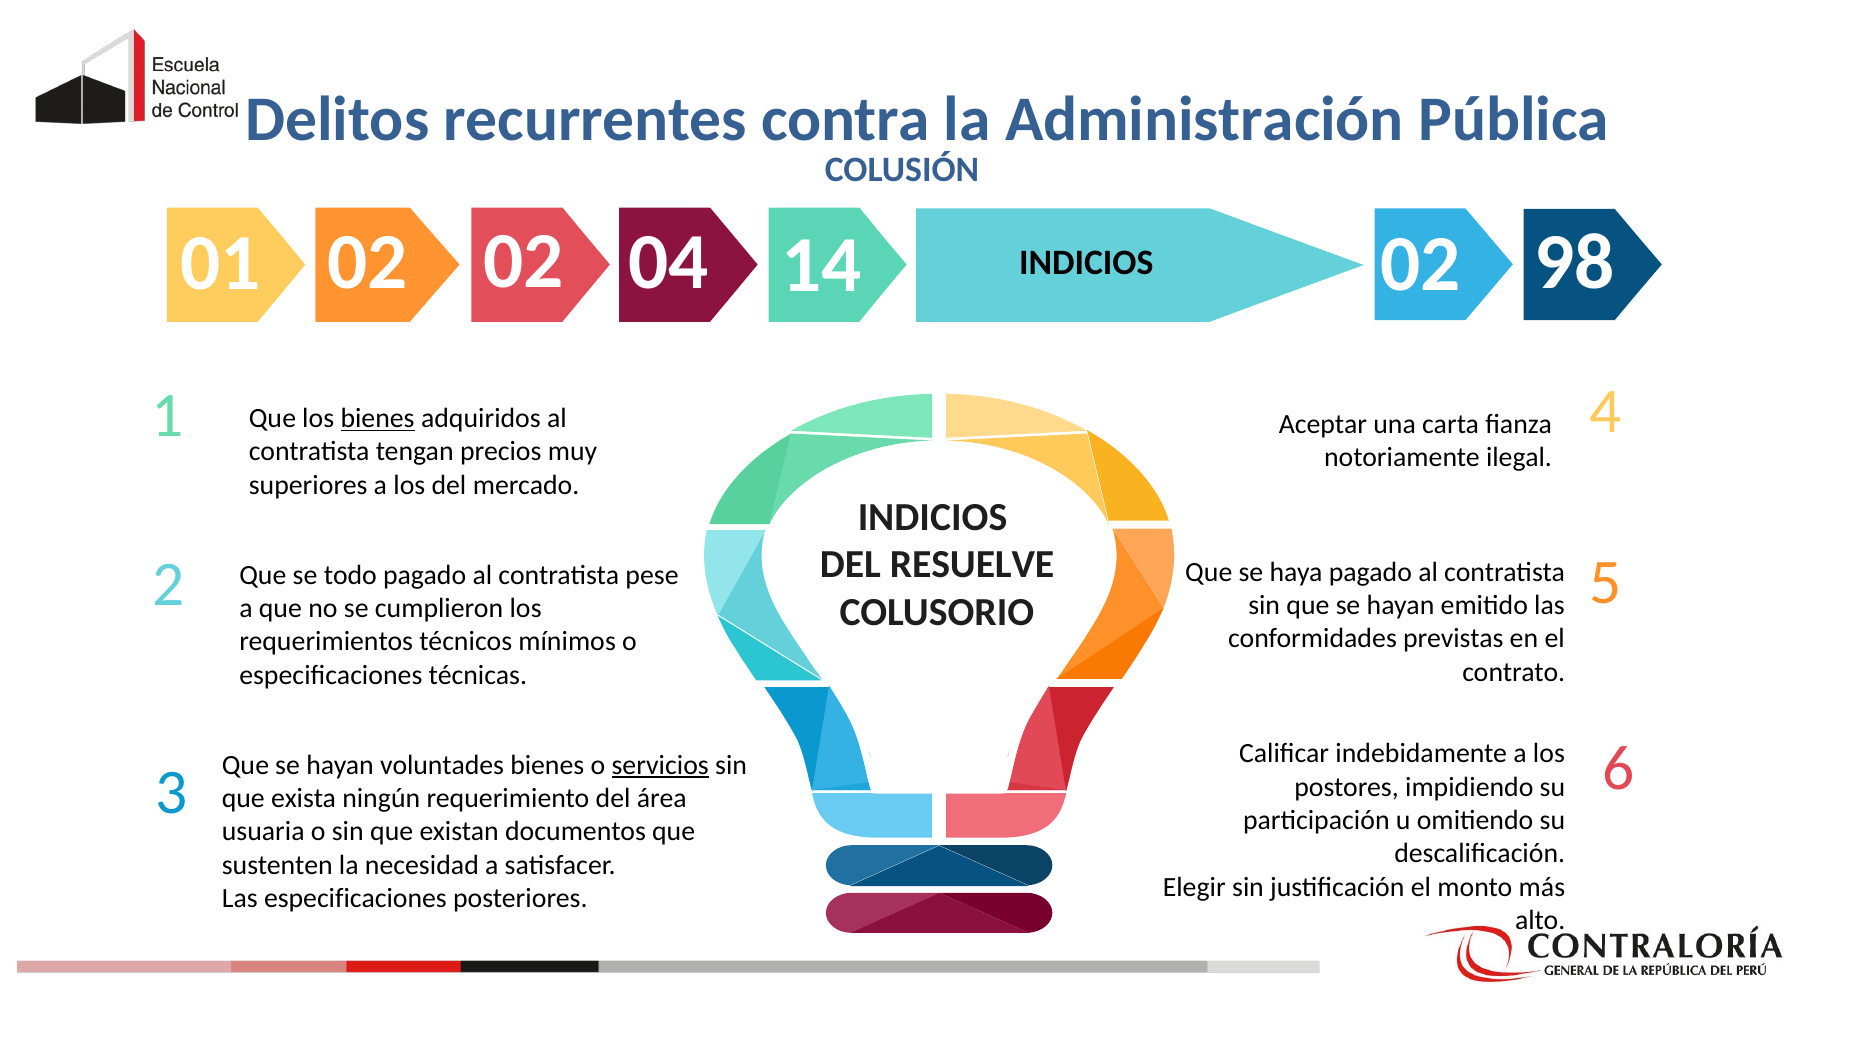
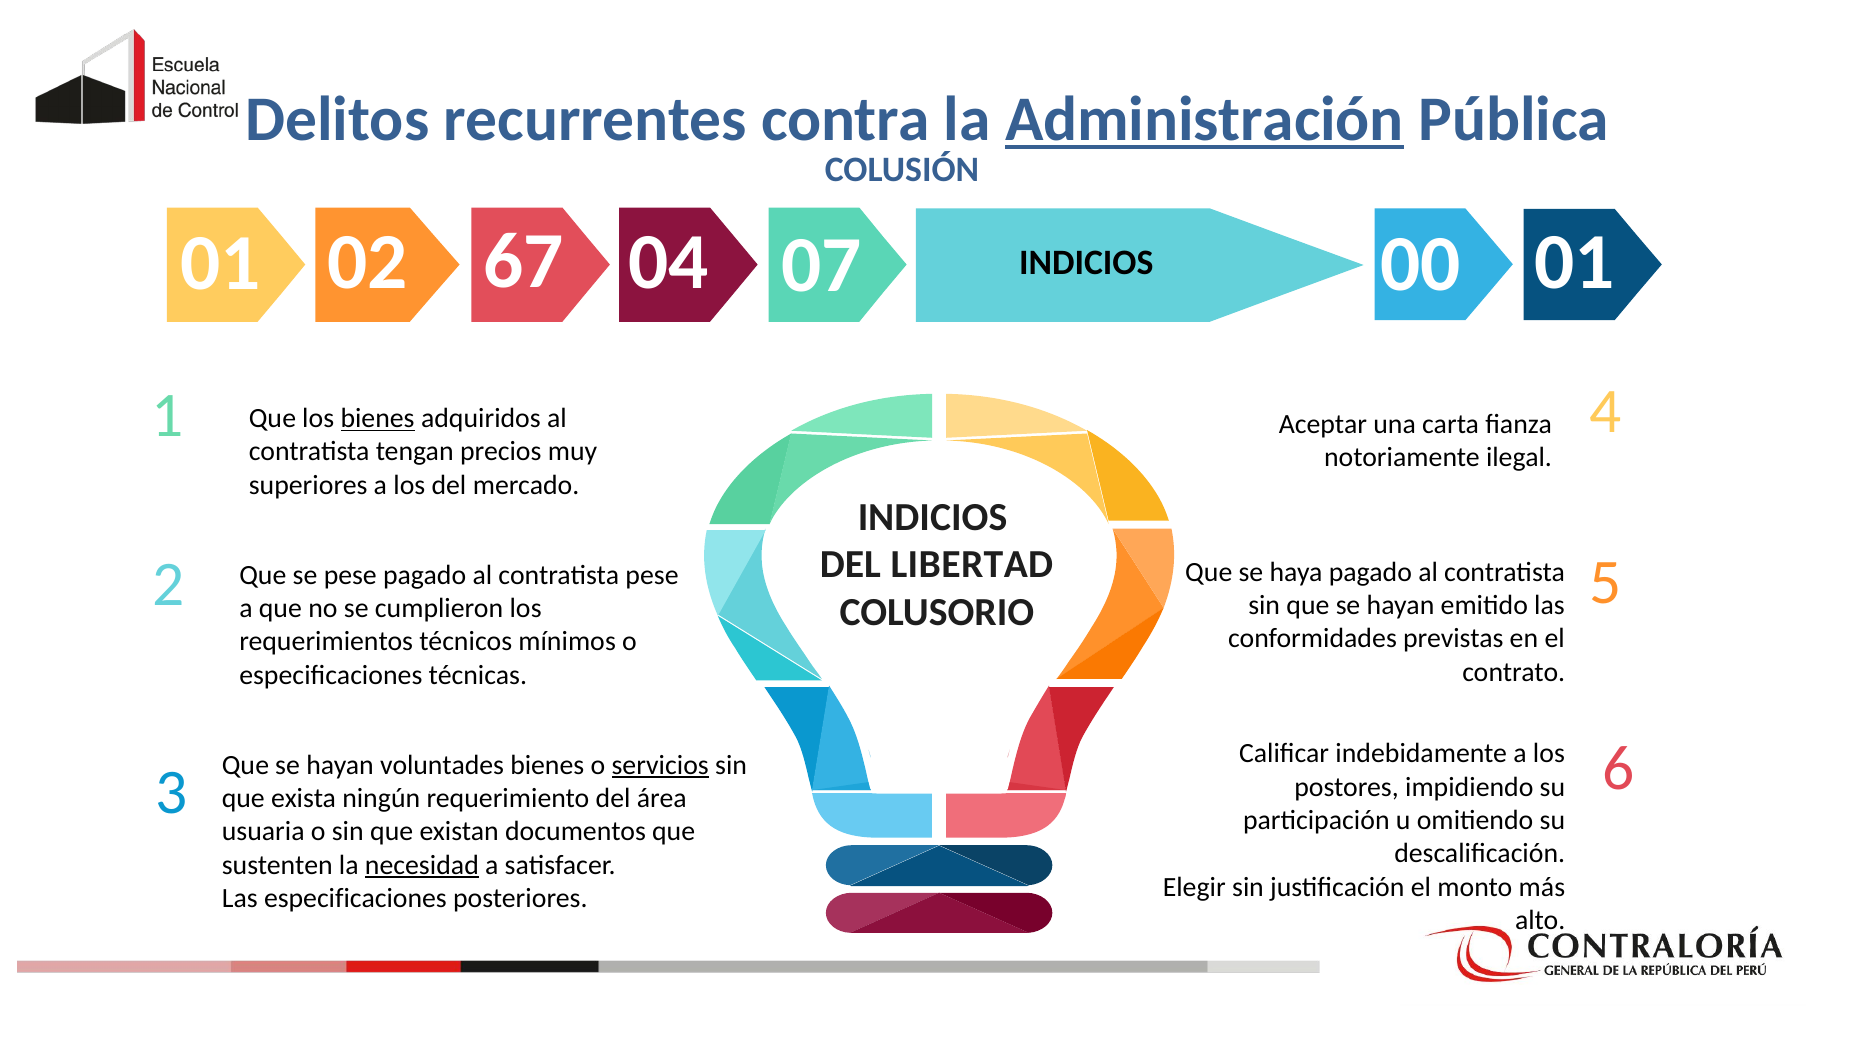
Administración underline: none -> present (1204, 120)
02 02: 02 -> 00 (1421, 264)
01 02: 02 -> 67 (524, 261)
14: 14 -> 07 (822, 266)
INDICIOS 98: 98 -> 01 (1574, 262)
RESUELVE: RESUELVE -> LIBERTAD (972, 565)
se todo: todo -> pese (350, 575)
necesidad underline: none -> present (422, 865)
